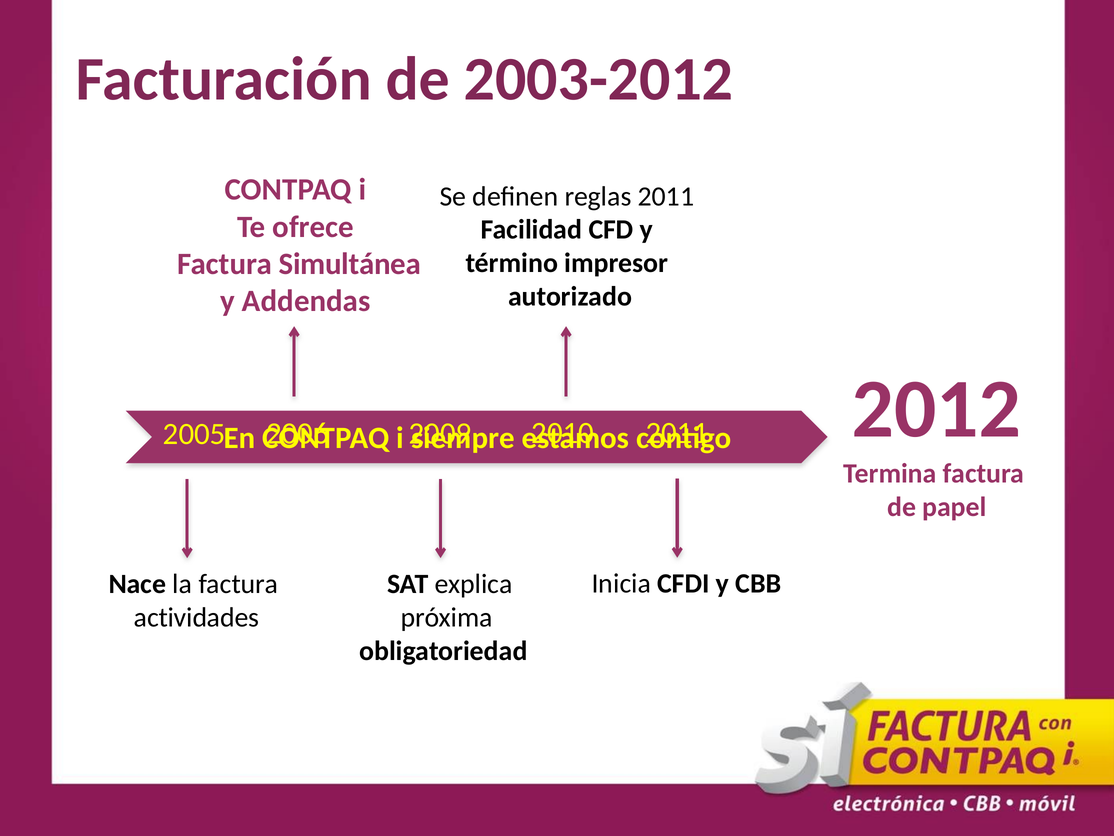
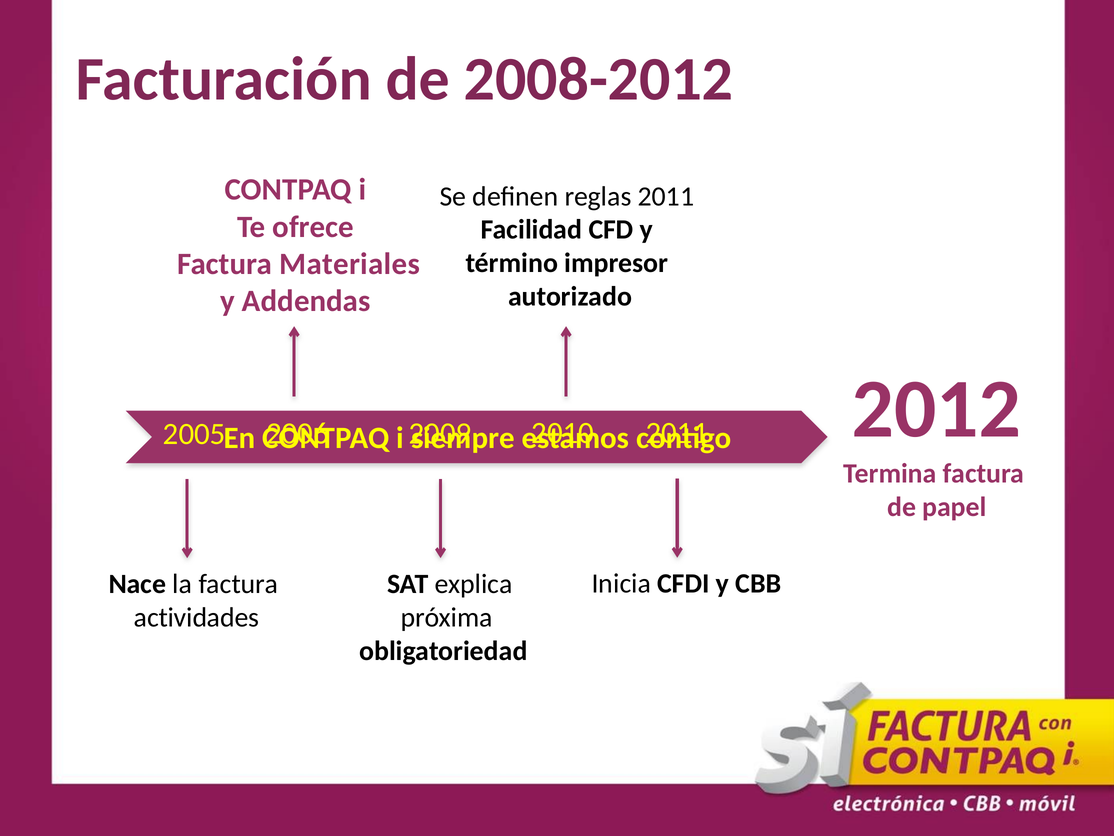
2003-2012: 2003-2012 -> 2008-2012 (598, 79)
Simultánea: Simultánea -> Materiales (350, 264)
